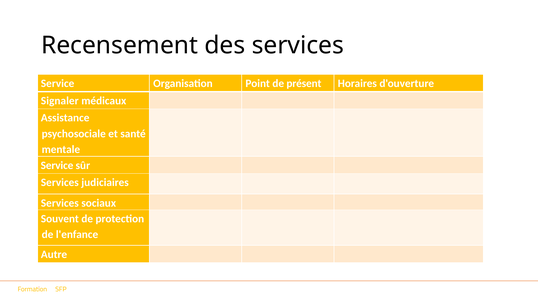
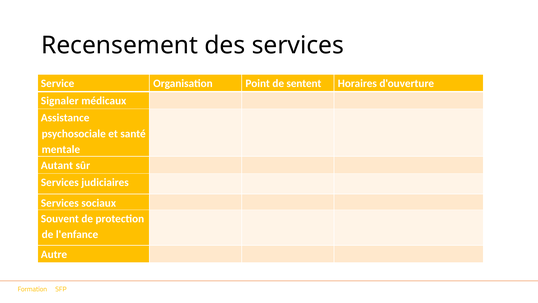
présent: présent -> sentent (304, 83)
Service: Service -> Autant (57, 165)
